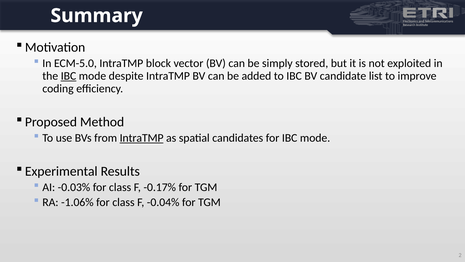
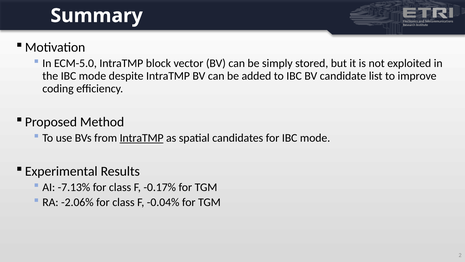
IBC underline: present -> none (68, 76)
-0.03%: -0.03% -> -7.13% (74, 187)
-1.06%: -1.06% -> -2.06% (77, 202)
